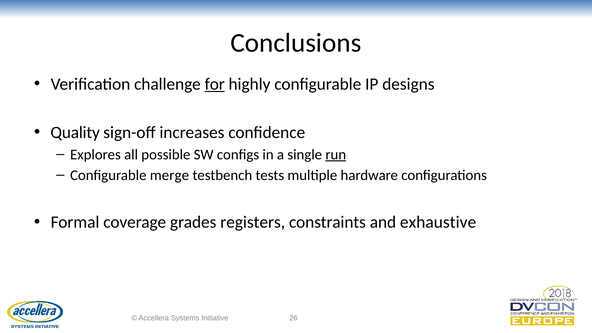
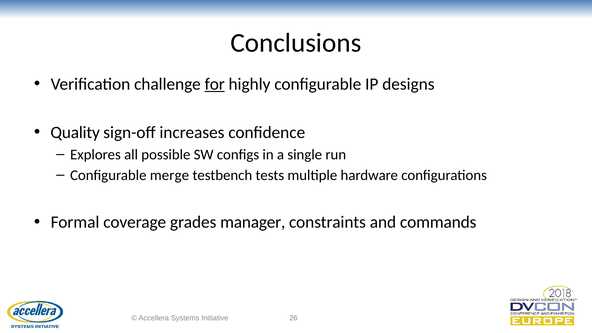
run underline: present -> none (336, 155)
registers: registers -> manager (253, 222)
exhaustive: exhaustive -> commands (438, 222)
